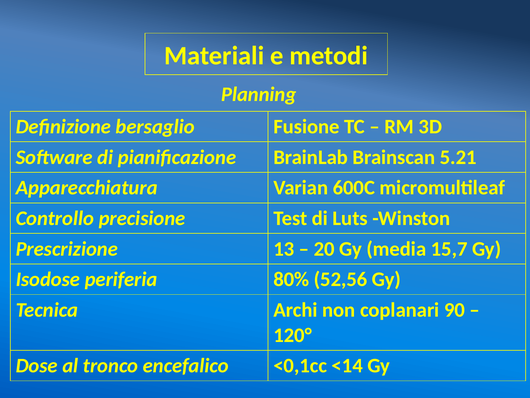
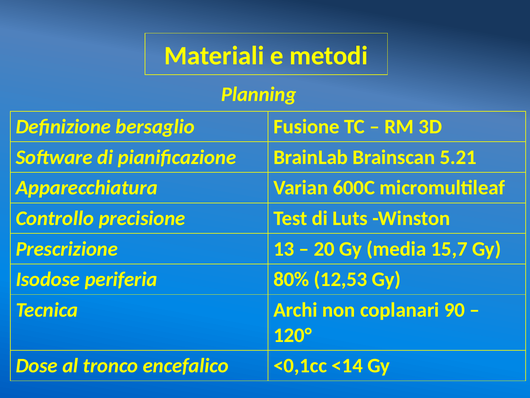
52,56: 52,56 -> 12,53 (341, 279)
